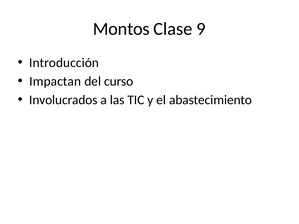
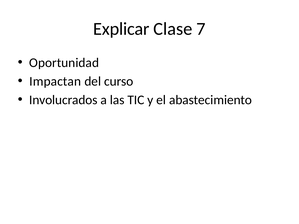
Montos: Montos -> Explicar (121, 29)
9: 9 -> 7 (201, 29)
Introducción: Introducción -> Oportunidad (64, 63)
